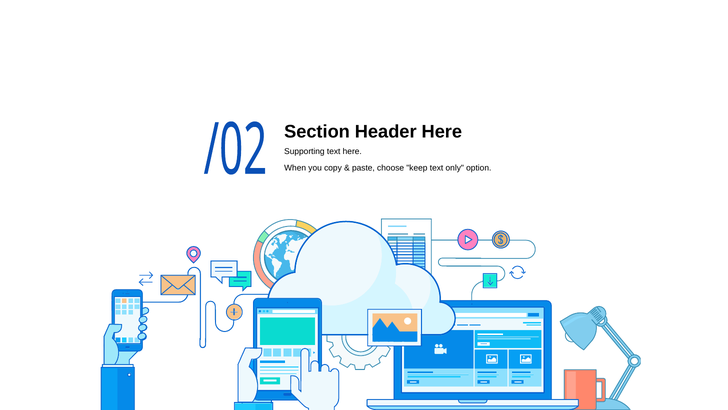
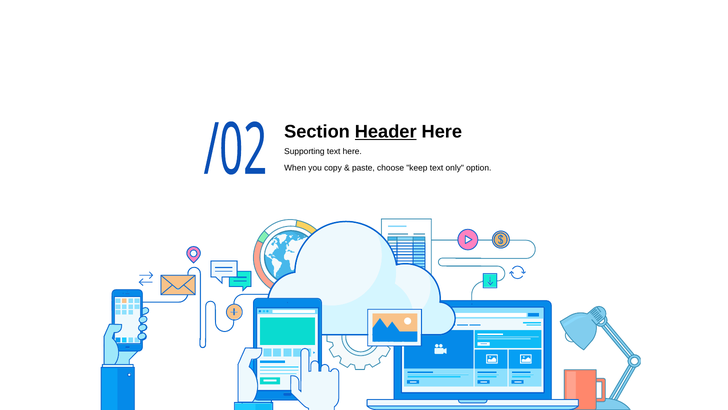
Header underline: none -> present (386, 131)
